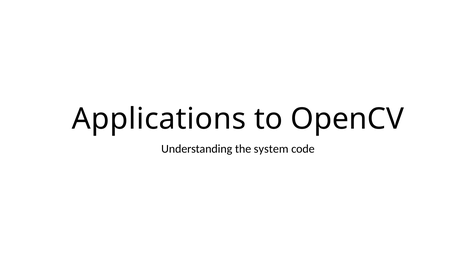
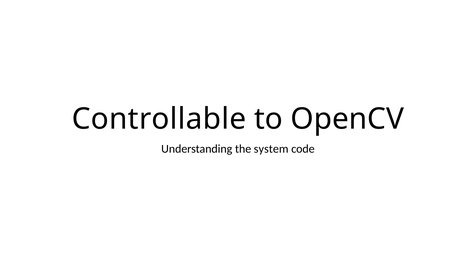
Applications: Applications -> Controllable (159, 119)
